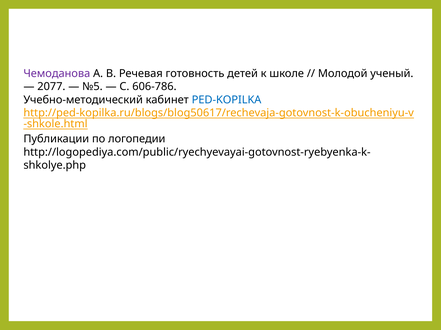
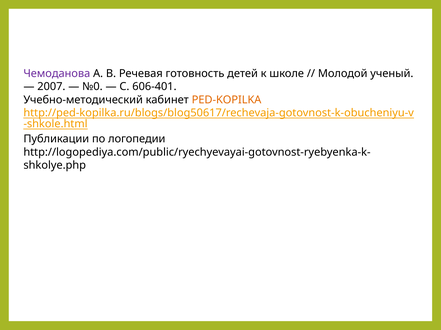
2077: 2077 -> 2007 (51, 87)
№5: №5 -> №0 (92, 87)
606-786: 606-786 -> 606-401 (154, 87)
PED-KOPILKA colour: blue -> orange (227, 100)
